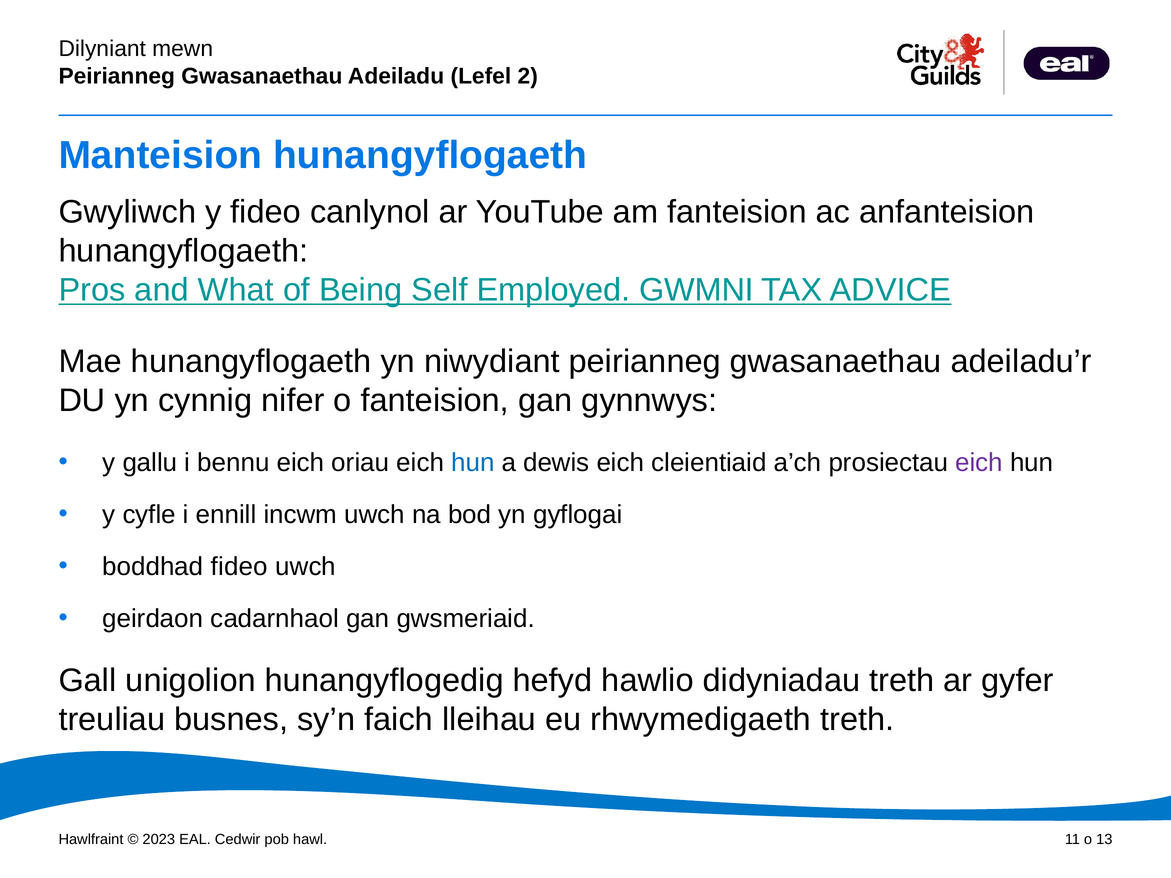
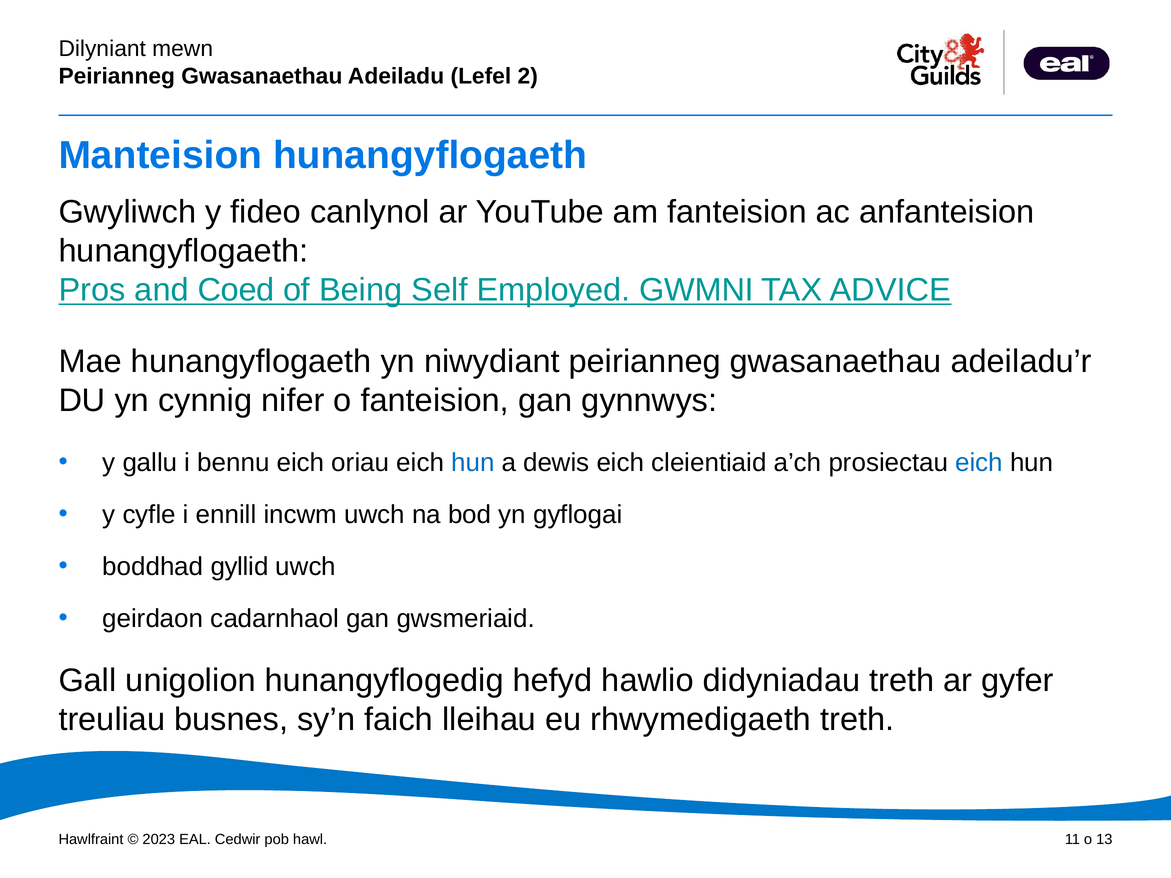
What: What -> Coed (236, 290)
eich colour: purple -> blue (979, 463)
boddhad fideo: fideo -> gyllid (239, 567)
